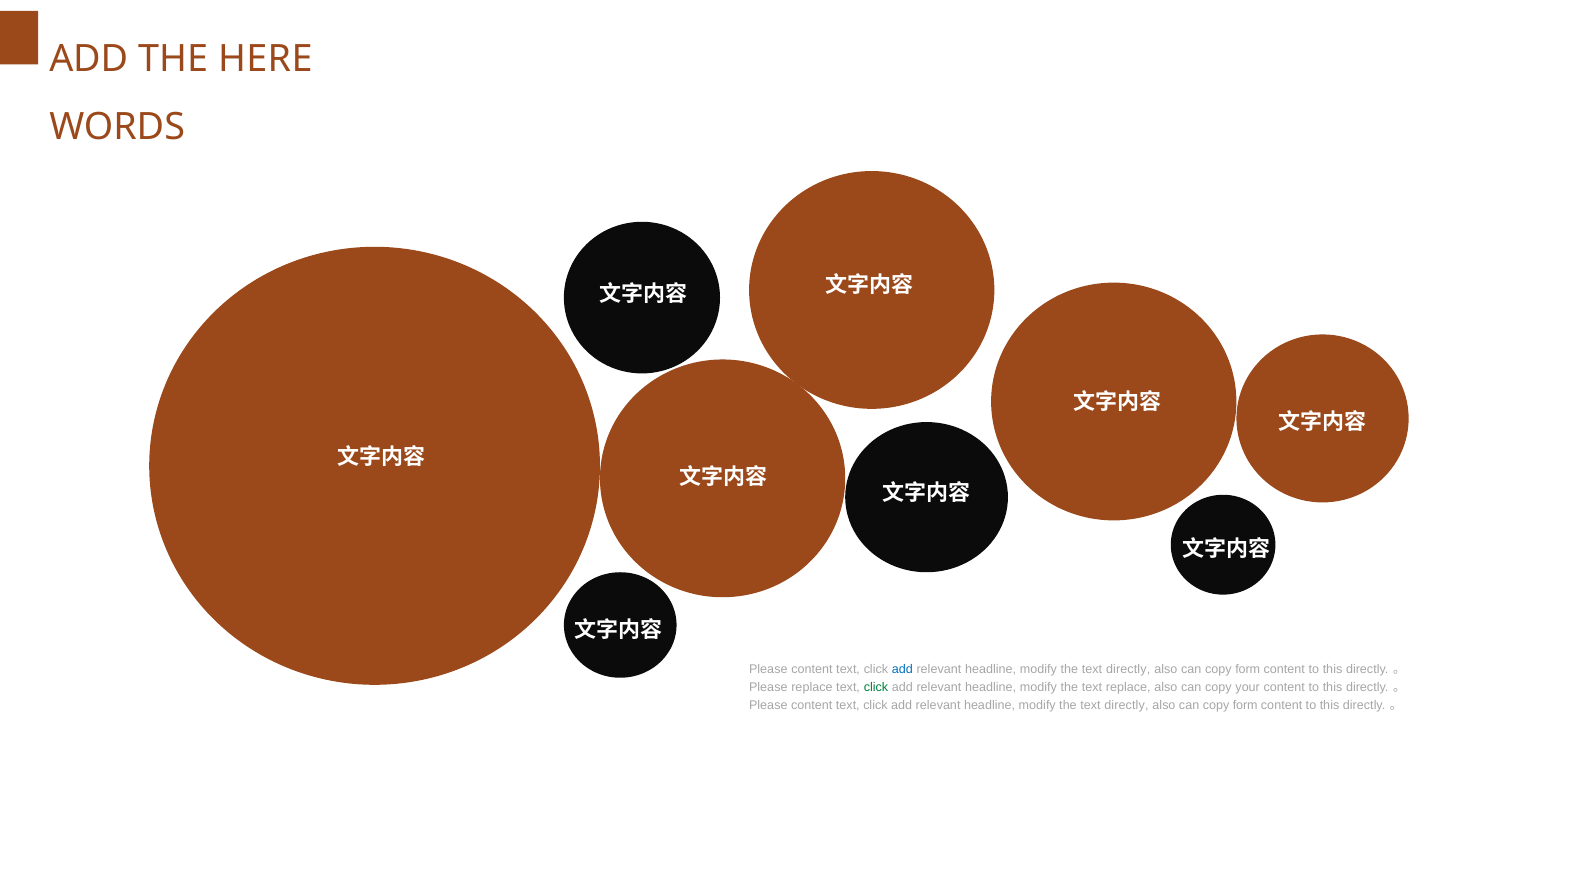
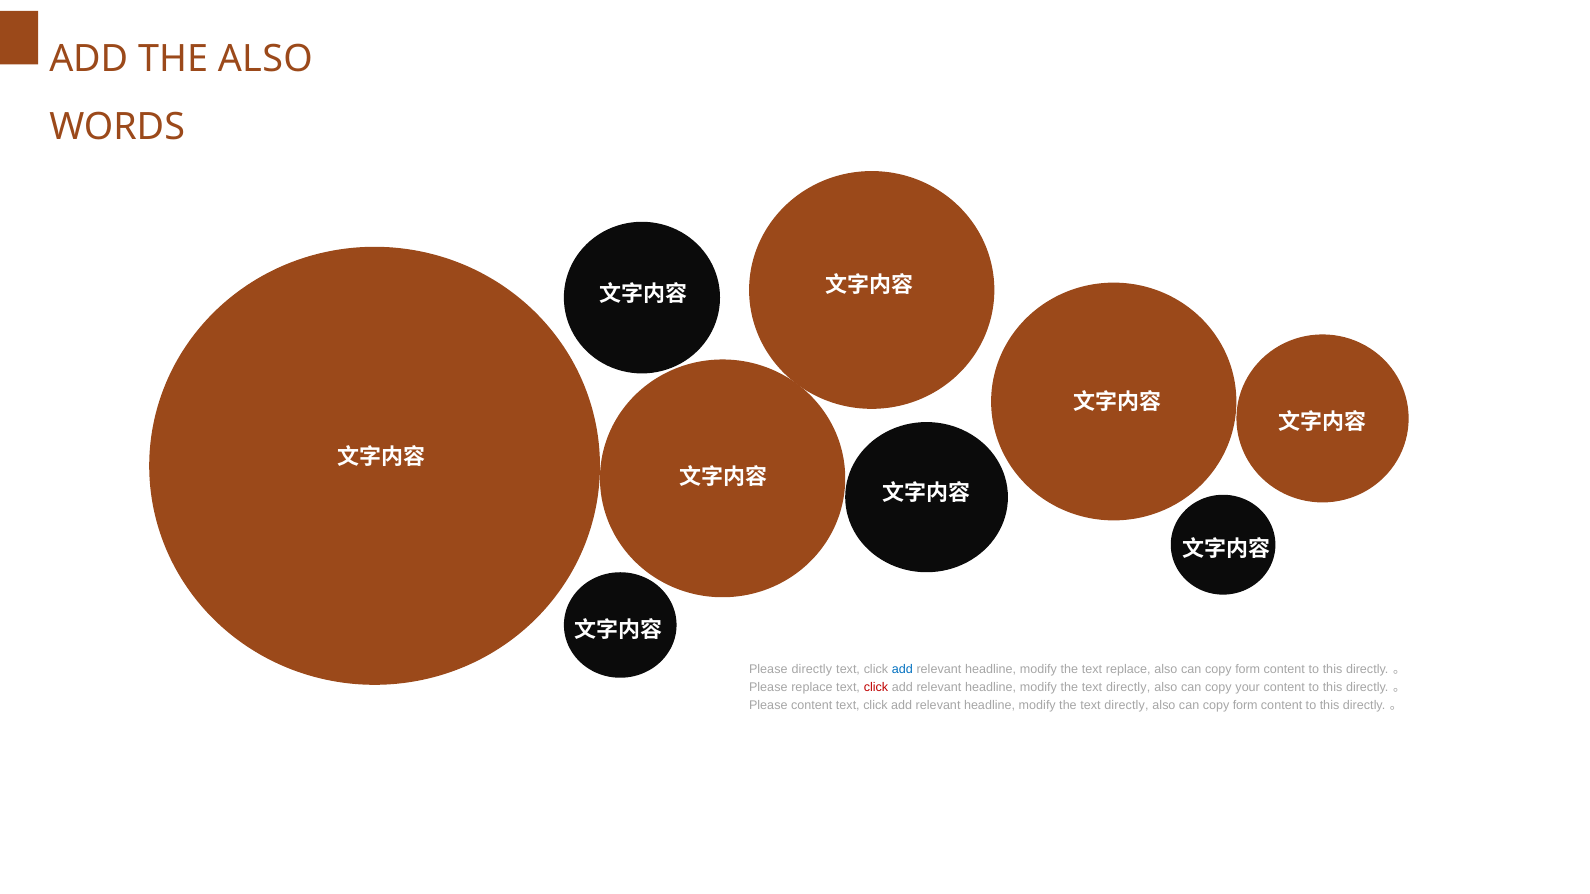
THE HERE: HERE -> ALSO (265, 59)
content: content -> directly (812, 669)
directly: directly -> replace (1128, 669)
click colour: green -> red (876, 687)
replace: replace -> directly (1128, 687)
